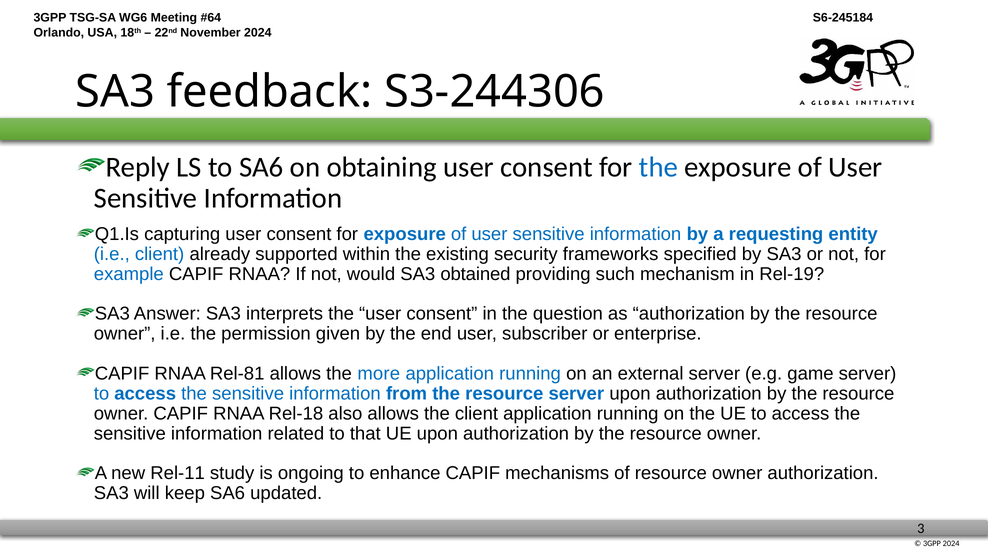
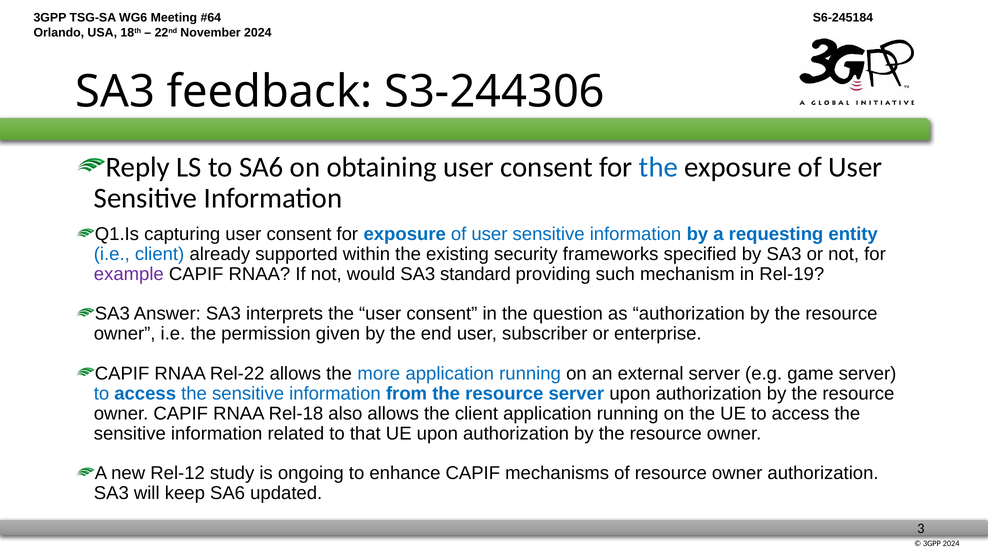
example colour: blue -> purple (129, 274)
obtained: obtained -> standard (475, 274)
Rel-81: Rel-81 -> Rel-22 (237, 373)
Rel-11: Rel-11 -> Rel-12 (178, 473)
